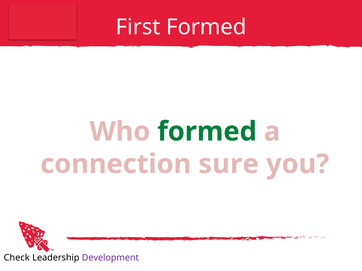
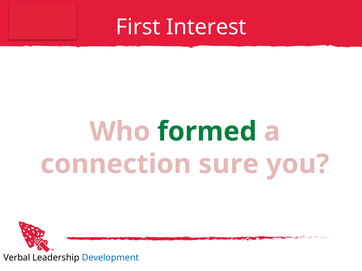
First Formed: Formed -> Interest (206, 27)
Check: Check -> Verbal (17, 258)
Development colour: purple -> blue (110, 258)
